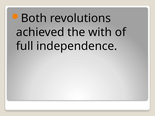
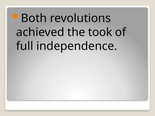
with: with -> took (100, 32)
